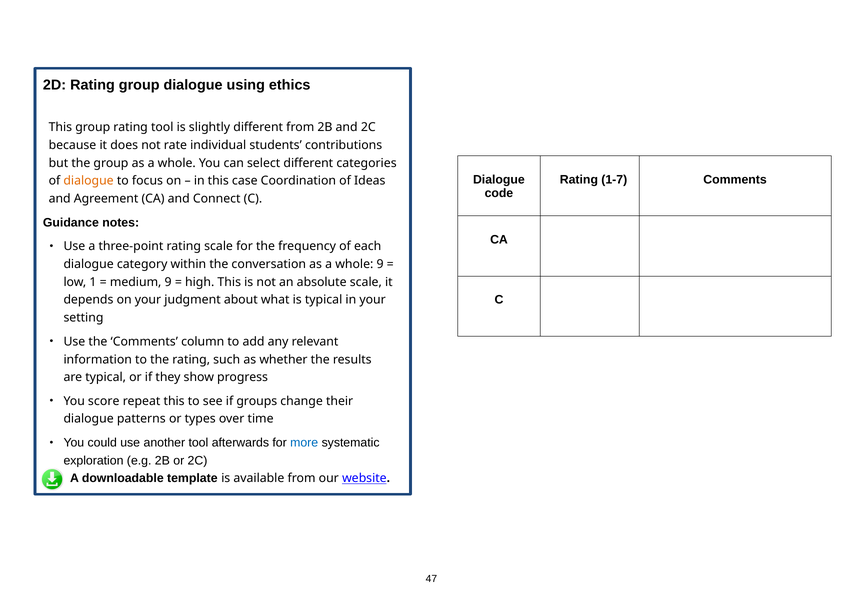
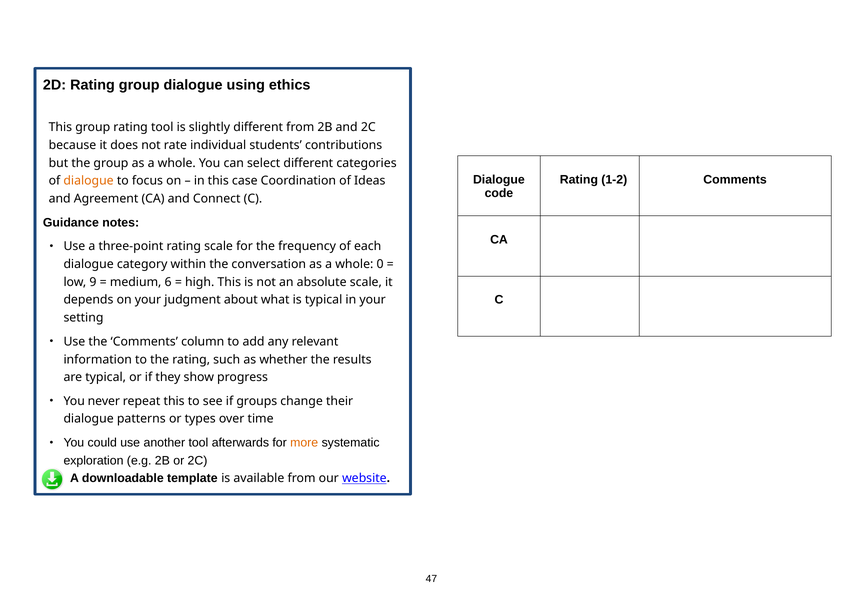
1-7: 1-7 -> 1-2 (614, 180)
whole 9: 9 -> 0 (380, 264)
1: 1 -> 9 (93, 282)
medium 9: 9 -> 6 (168, 282)
score: score -> never (104, 401)
more colour: blue -> orange (304, 443)
